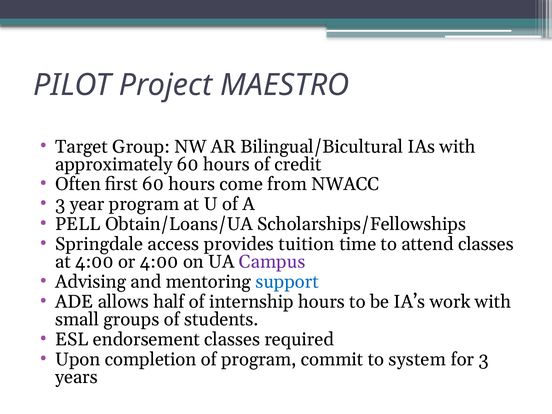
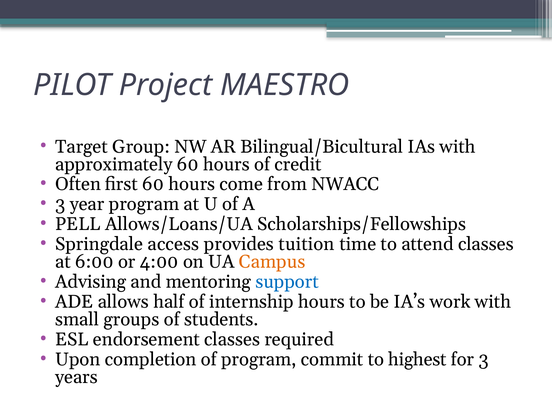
Obtain/Loans/UA: Obtain/Loans/UA -> Allows/Loans/UA (179, 224)
at 4:00: 4:00 -> 6:00 (94, 262)
Campus colour: purple -> orange (272, 262)
system: system -> highest (417, 359)
